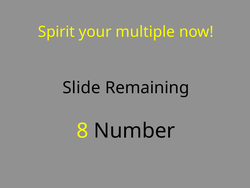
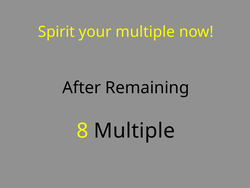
Slide: Slide -> After (82, 88)
8 Number: Number -> Multiple (134, 130)
